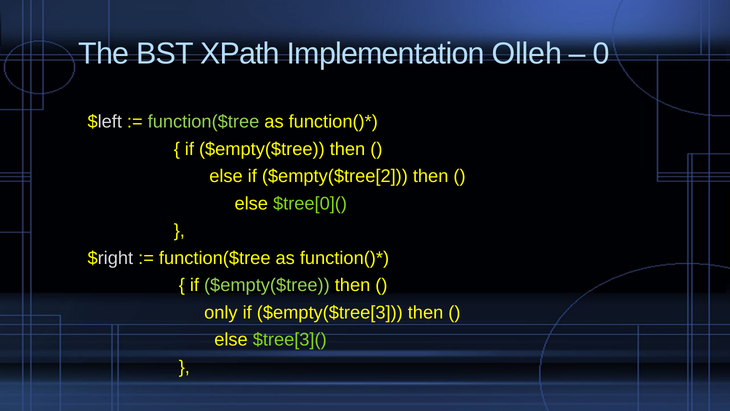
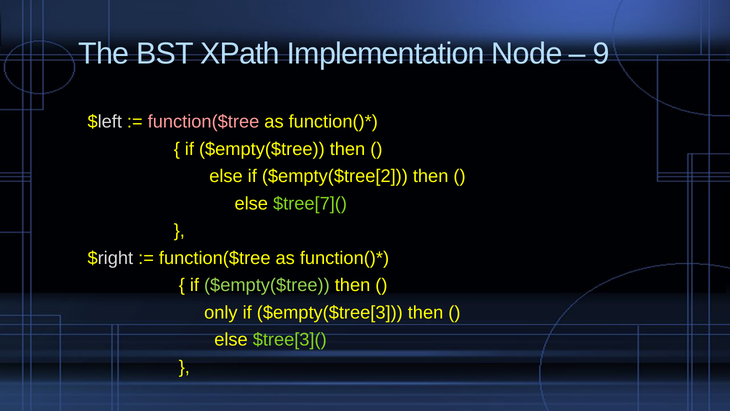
Olleh: Olleh -> Node (527, 54)
0: 0 -> 9 (601, 54)
function($tree colour: light green -> pink (204, 122)
$tree[0](: $tree[0]( -> $tree[7]( (310, 203)
